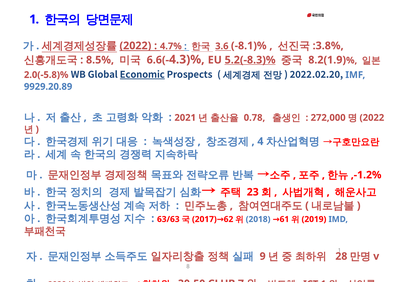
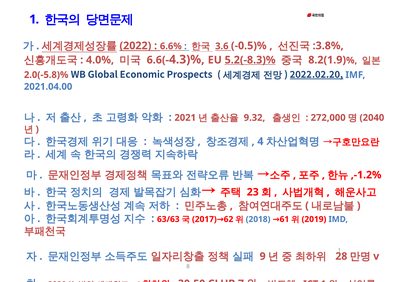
4.7%: 4.7% -> 6.6% (171, 46)
-8.1)%: -8.1)% -> -0.5)% (249, 46)
8.5%: 8.5% -> 4.0% (100, 60)
Economic underline: present -> none (142, 75)
2022.02.20 underline: none -> present (317, 75)
9929.20.89: 9929.20.89 -> 2021.04.00 (48, 87)
0.78: 0.78 -> 9.32 (254, 118)
2022: 2022 -> 2040 (372, 118)
